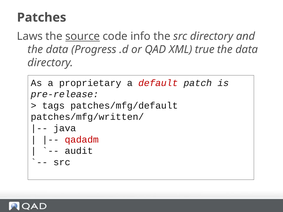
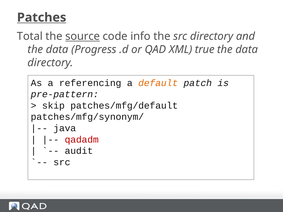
Patches underline: none -> present (42, 17)
Laws: Laws -> Total (30, 36)
proprietary: proprietary -> referencing (90, 83)
default colour: red -> orange (158, 83)
pre-release: pre-release -> pre-pattern (65, 94)
tags: tags -> skip (53, 106)
patches/mfg/written/: patches/mfg/written/ -> patches/mfg/synonym/ (87, 117)
